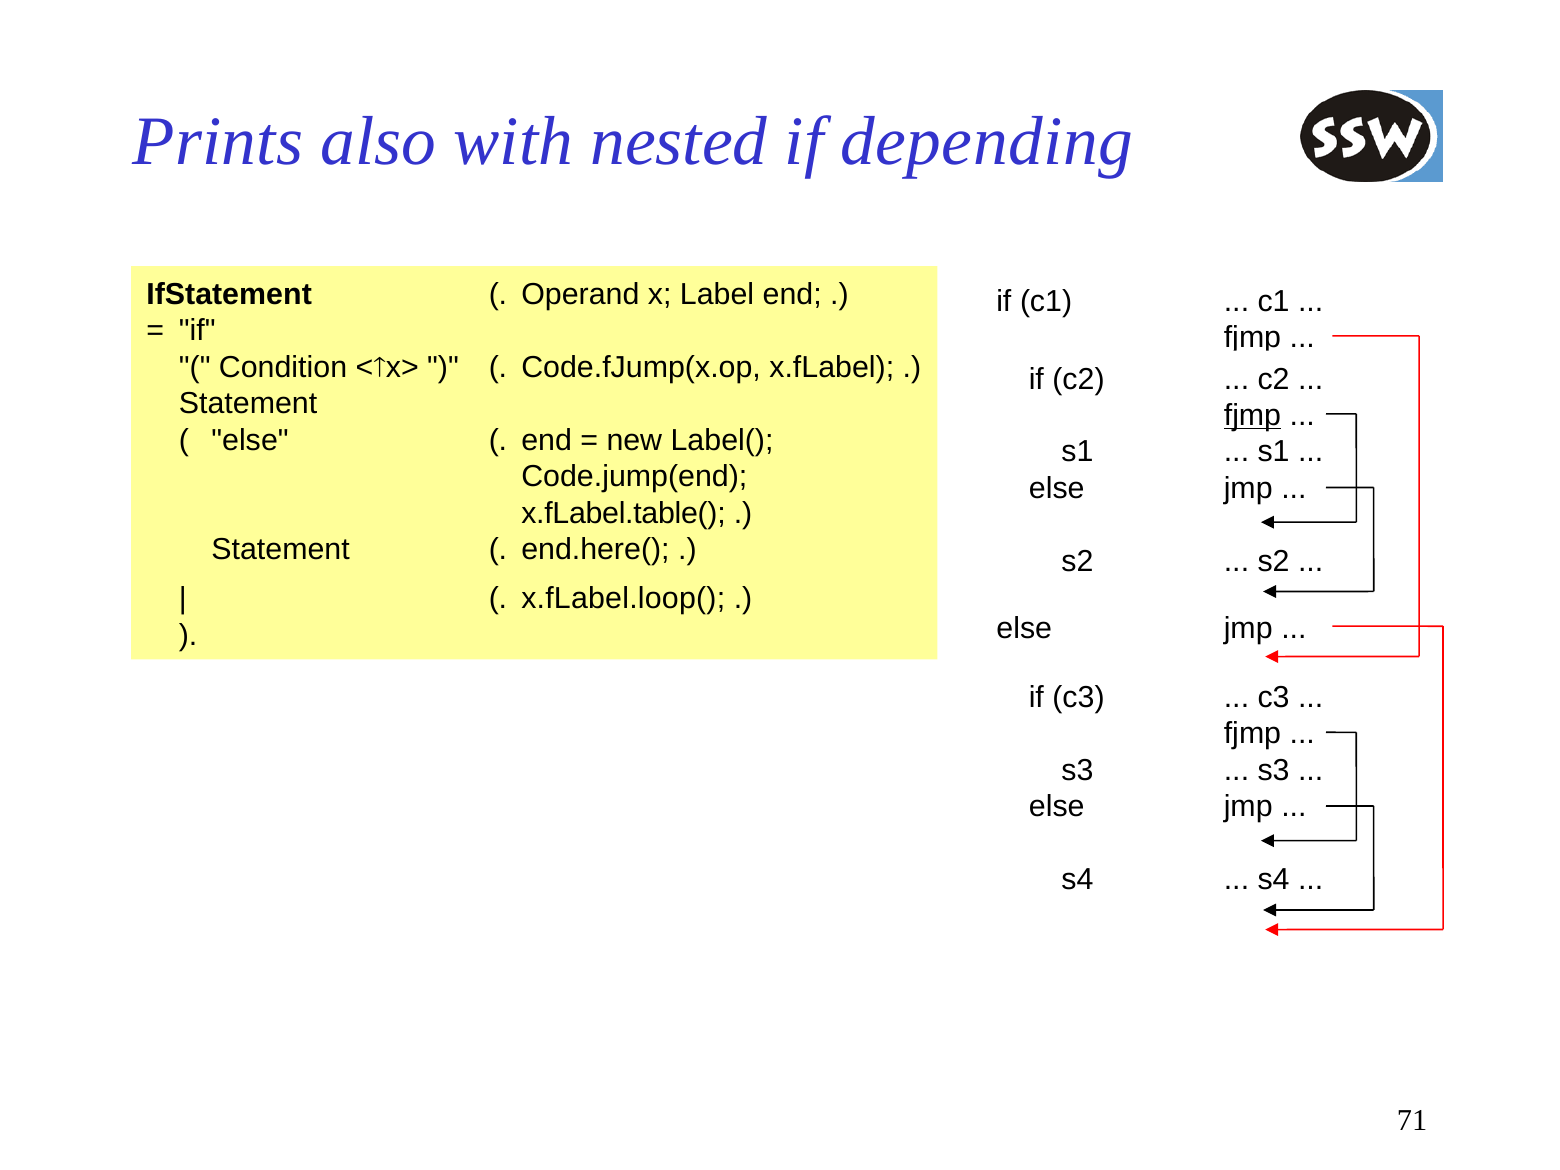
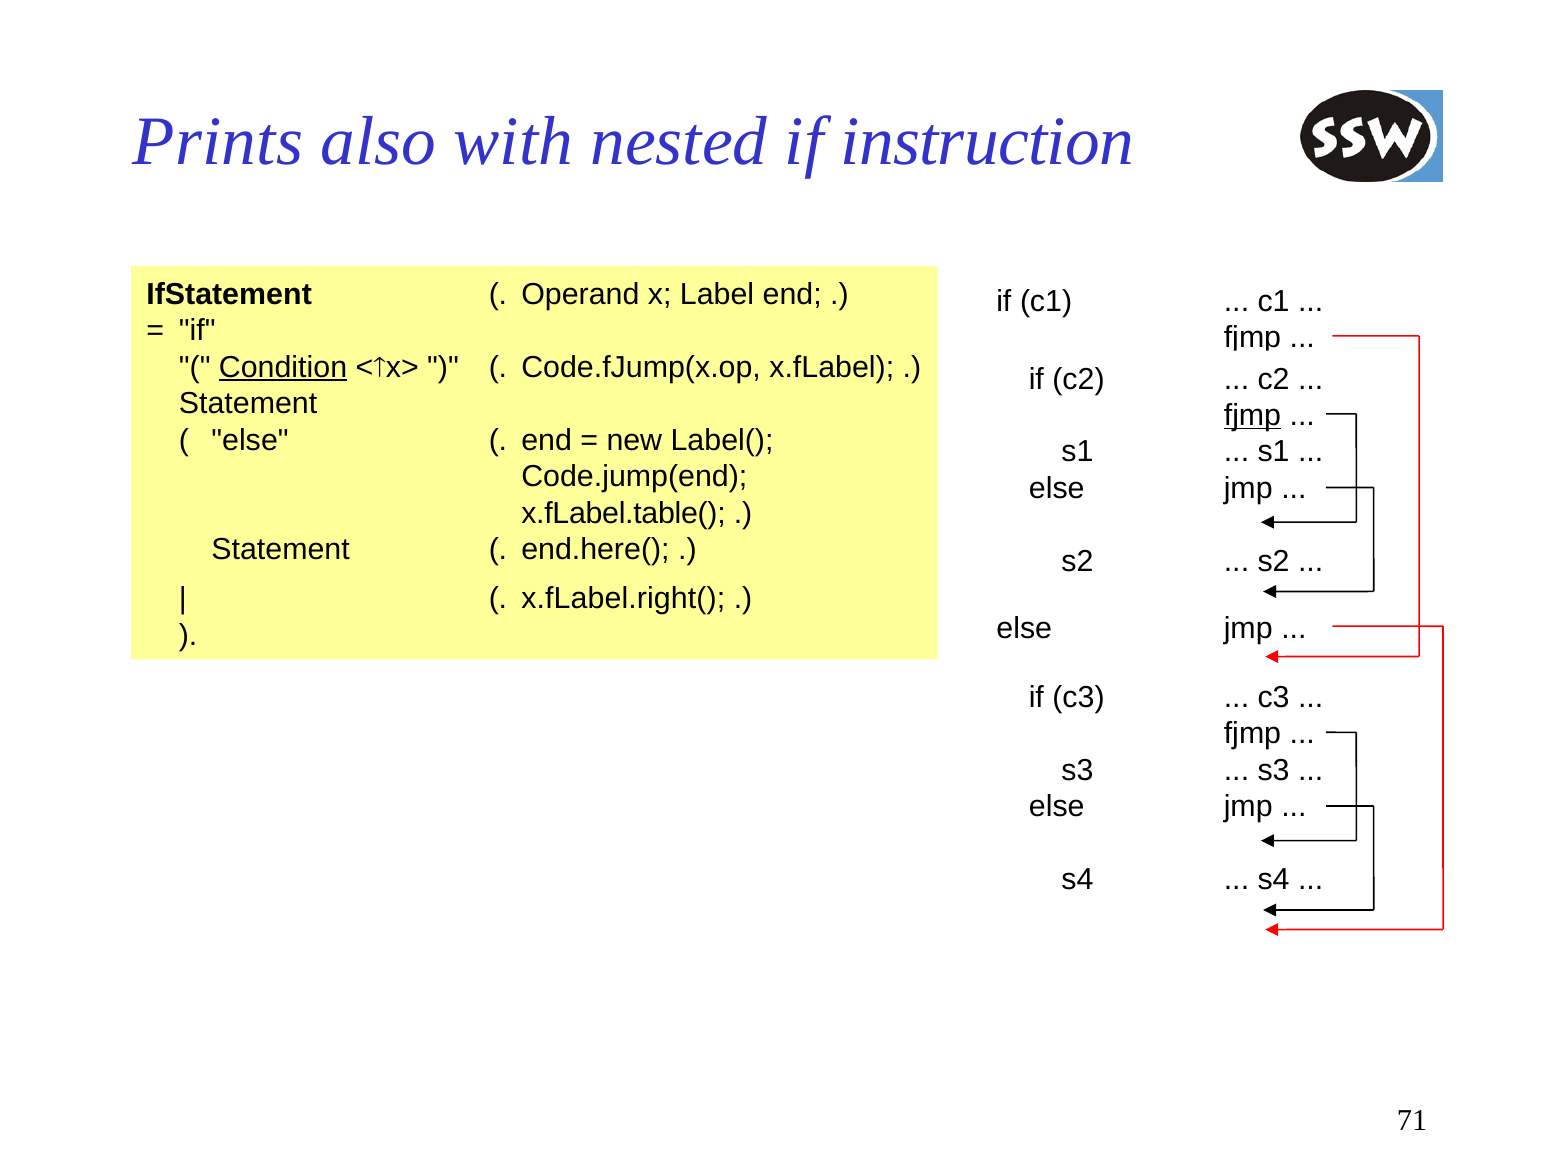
depending: depending -> instruction (987, 141)
Condition underline: none -> present (283, 367)
x.fLabel.loop(: x.fLabel.loop( -> x.fLabel.right( (623, 599)
